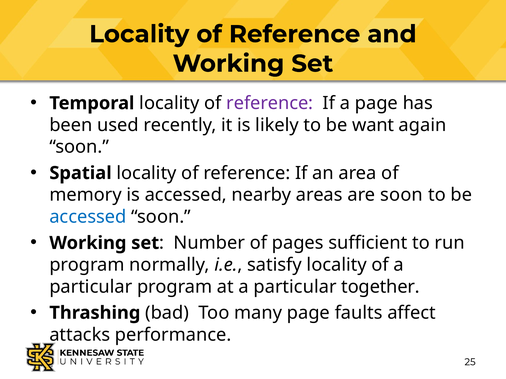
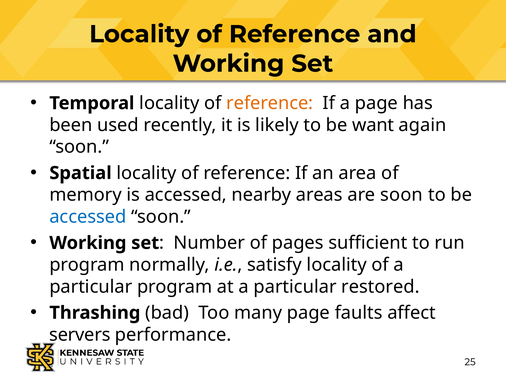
reference colour: purple -> orange (270, 103)
together: together -> restored (380, 287)
attacks: attacks -> servers (80, 335)
